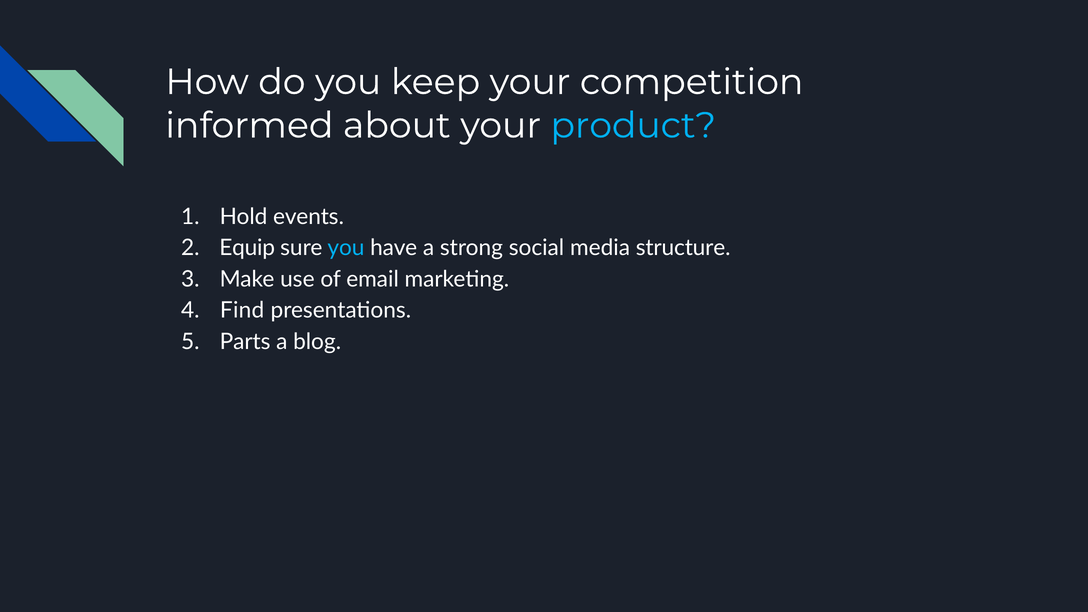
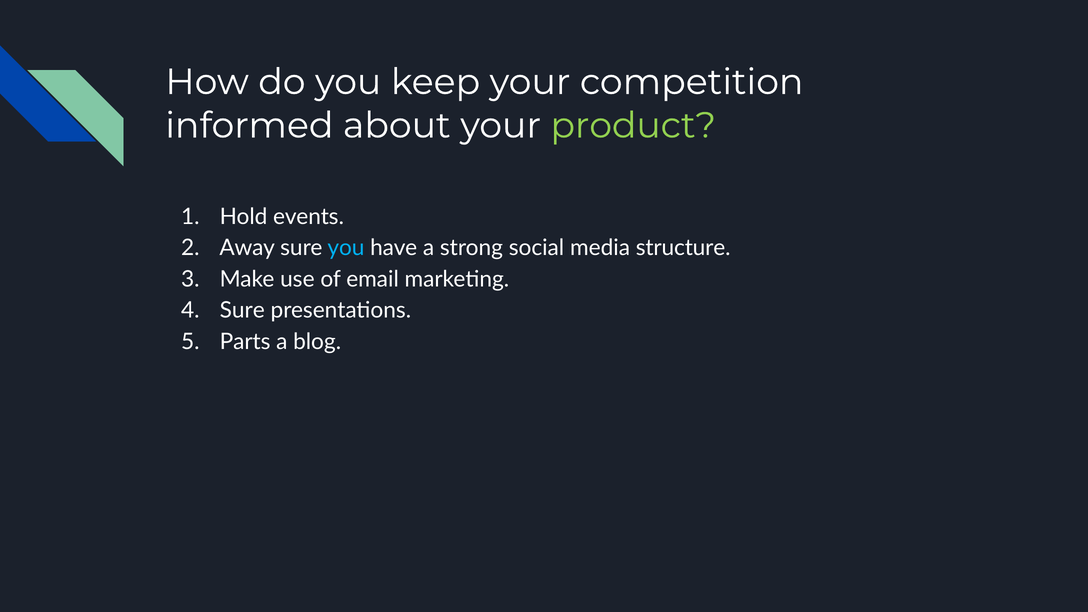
product colour: light blue -> light green (633, 126)
Equip: Equip -> Away (247, 248)
Find: Find -> Sure (242, 310)
